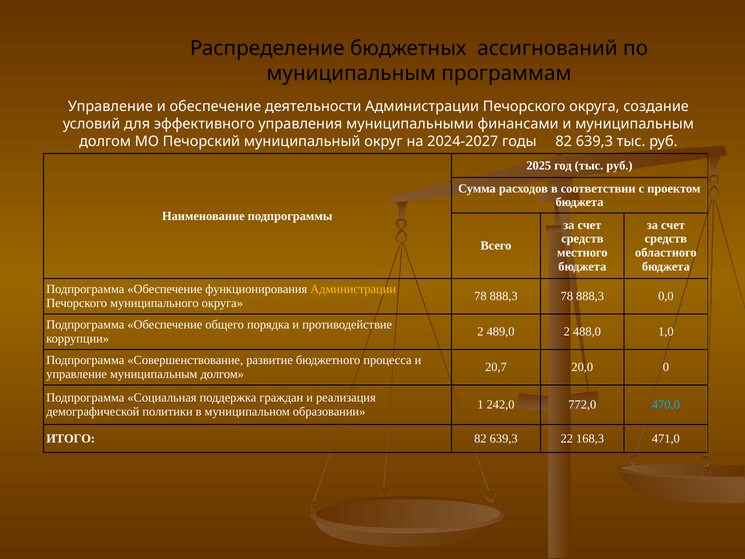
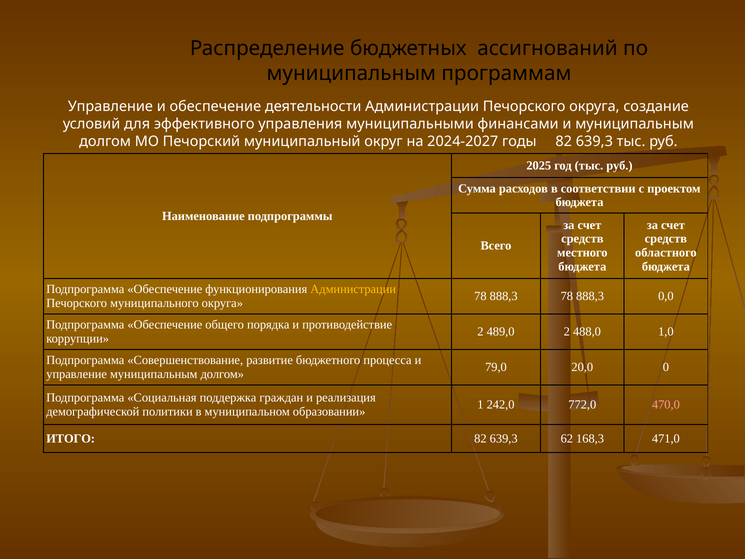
20,7: 20,7 -> 79,0 (496, 367)
470,0 colour: light blue -> pink (666, 405)
22: 22 -> 62 (567, 438)
